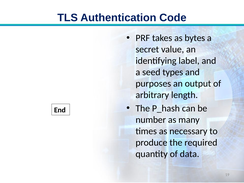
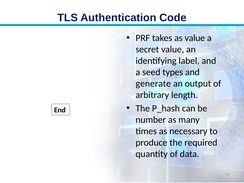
as bytes: bytes -> value (195, 38)
purposes: purposes -> generate (153, 84)
